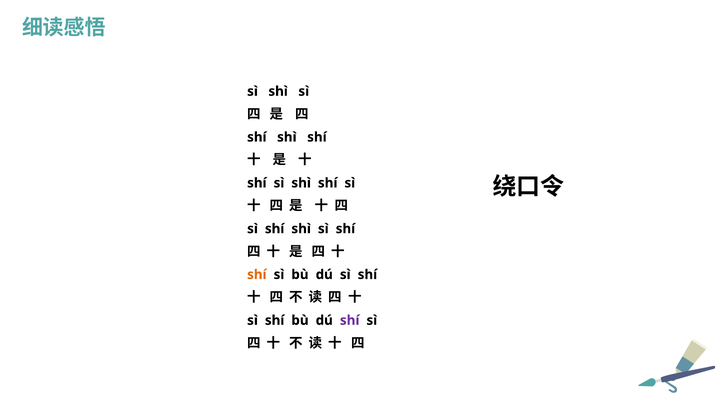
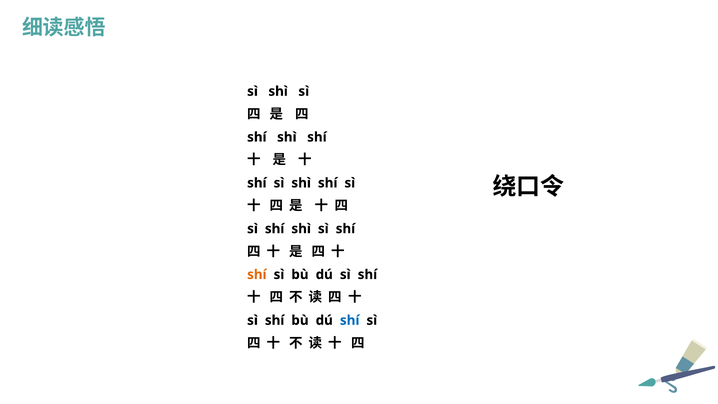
shí colour: purple -> blue (350, 320)
